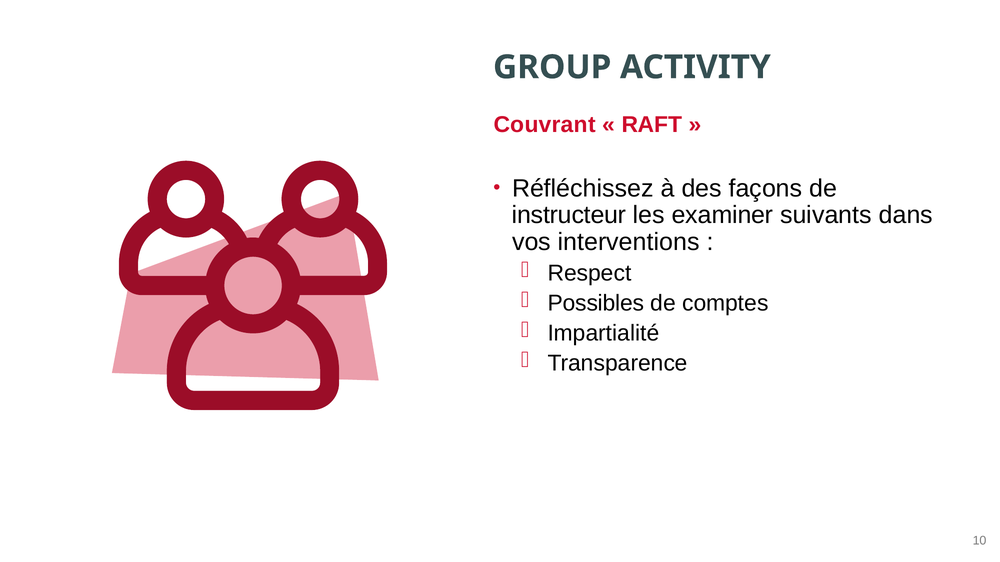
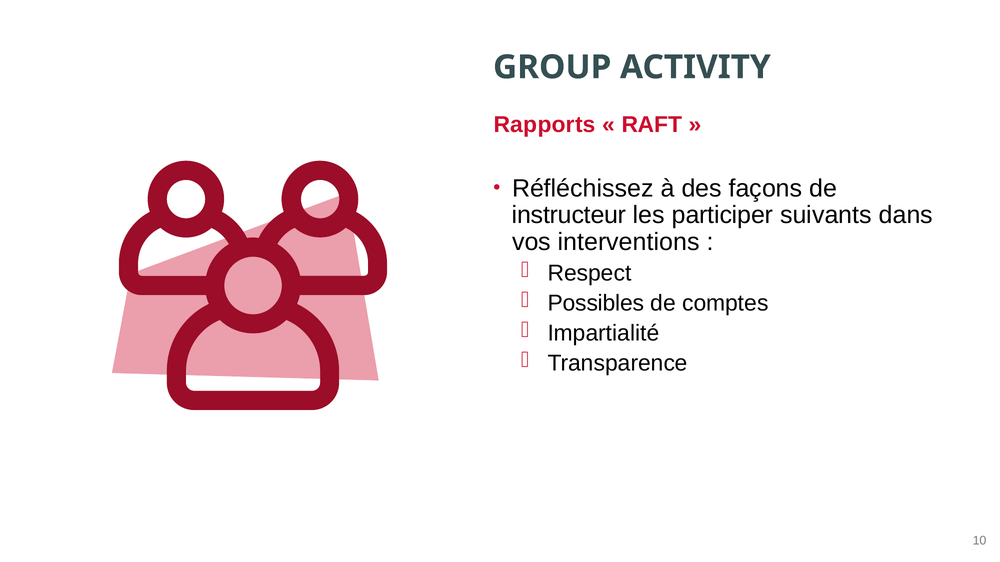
Couvrant: Couvrant -> Rapports (545, 125)
examiner: examiner -> participer (722, 215)
